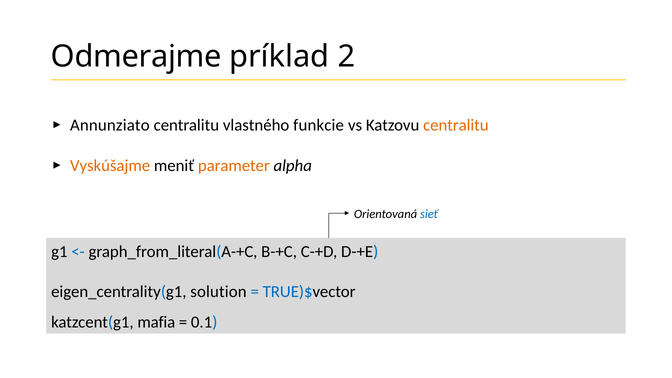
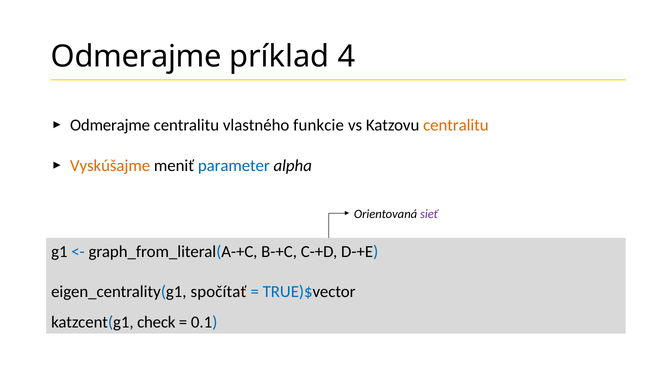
2: 2 -> 4 (346, 56)
Annunziato: Annunziato -> Odmerajme (110, 125)
parameter colour: orange -> blue (234, 166)
sieť colour: blue -> purple (429, 214)
solution: solution -> spočítať (218, 292)
mafia: mafia -> check (156, 322)
